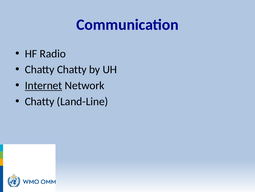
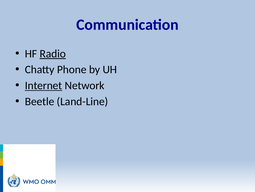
Radio underline: none -> present (53, 53)
Chatty Chatty: Chatty -> Phone (72, 69)
Chatty: Chatty -> Beetle (40, 101)
